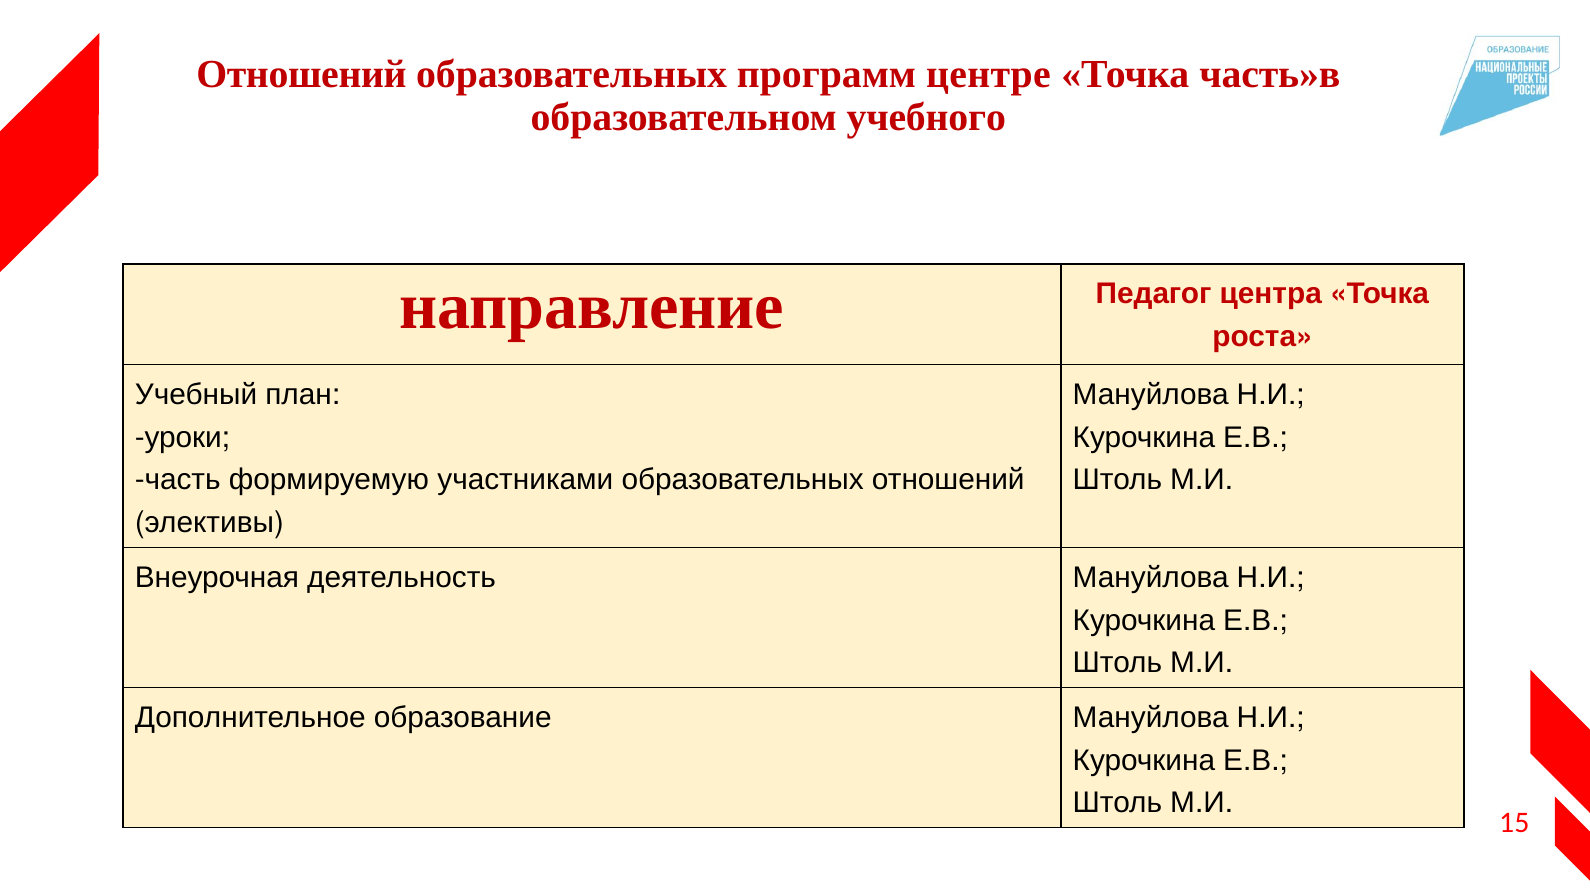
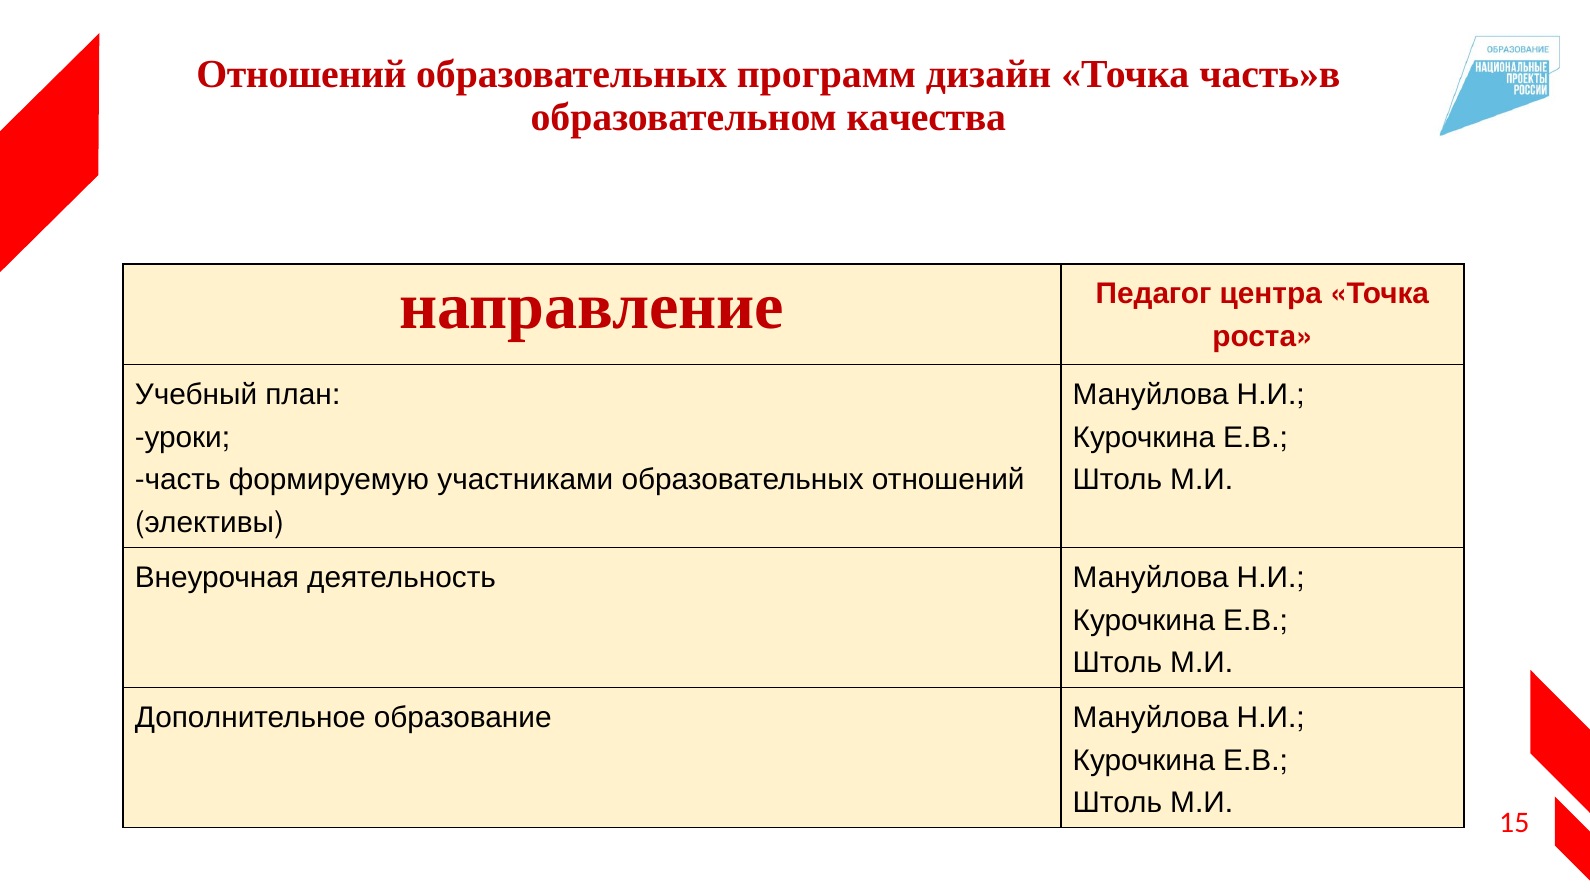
центре: центре -> дизайн (989, 75)
учебного: учебного -> качества (926, 118)
